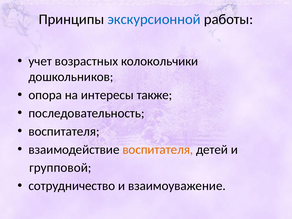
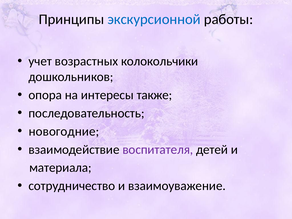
воспитателя: воспитателя -> новогодние (64, 131)
воспитателя colour: orange -> purple (158, 150)
групповой: групповой -> материала (60, 168)
